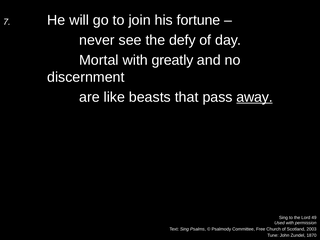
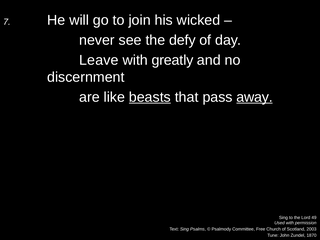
fortune: fortune -> wicked (198, 20)
Mortal: Mortal -> Leave (99, 60)
beasts underline: none -> present (150, 97)
